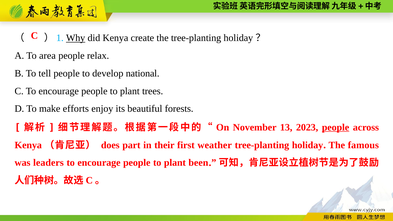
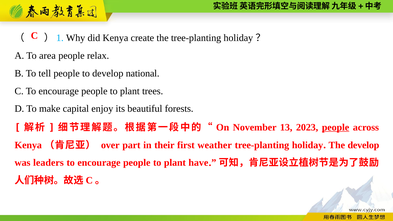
Why underline: present -> none (76, 38)
efforts: efforts -> capital (76, 109)
does: does -> over (110, 145)
The famous: famous -> develop (363, 145)
been: been -> have (198, 163)
